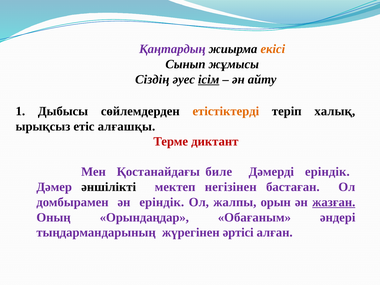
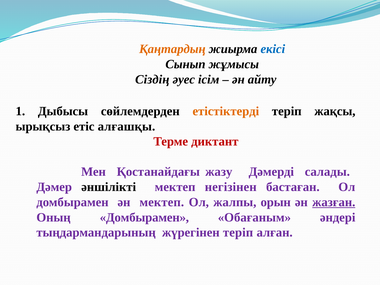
Қаңтардың colour: purple -> orange (172, 49)
екісі colour: orange -> blue (273, 49)
ісім underline: present -> none (209, 79)
халық: халық -> жақсы (335, 111)
биле: биле -> жазу (219, 172)
Дәмерді еріндік: еріндік -> салады (327, 172)
ән еріндік: еріндік -> мектеп (162, 202)
Оның Орындаңдар: Орындаңдар -> Домбырамен (144, 217)
жүрегінен әртісі: әртісі -> теріп (238, 233)
